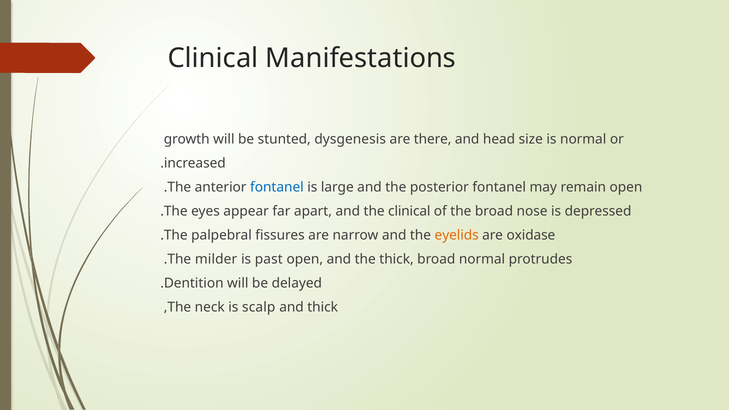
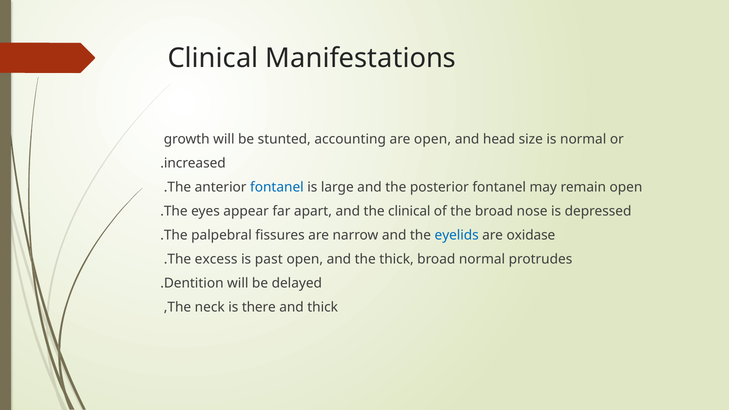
dysgenesis: dysgenesis -> accounting (350, 139)
are there: there -> open (433, 139)
eyelids colour: orange -> blue (457, 235)
milder: milder -> excess (216, 259)
scalp: scalp -> there (259, 307)
